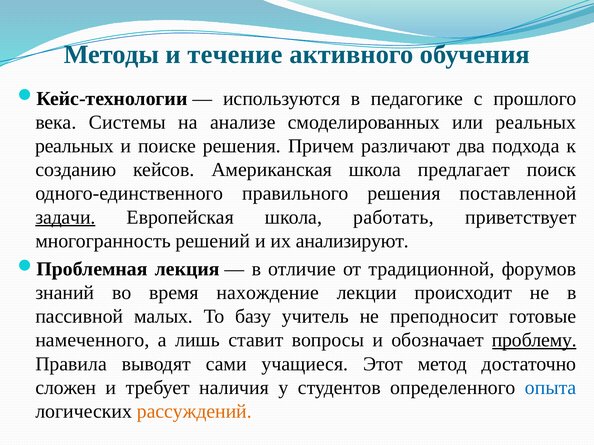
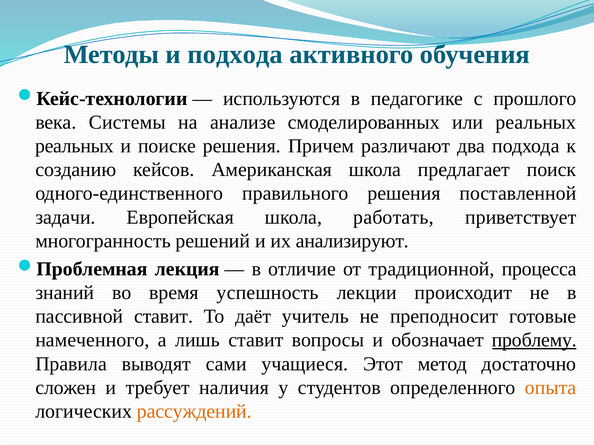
и течение: течение -> подхода (235, 54)
задачи underline: present -> none (65, 217)
форумов: форумов -> процесса (539, 269)
нахождение: нахождение -> успешность (268, 293)
пассивной малых: малых -> ставит (164, 317)
базу: базу -> даёт (253, 317)
опыта colour: blue -> orange (551, 388)
